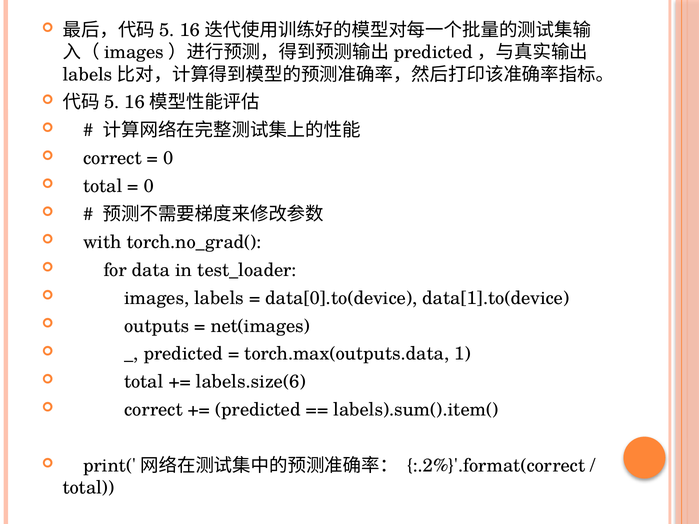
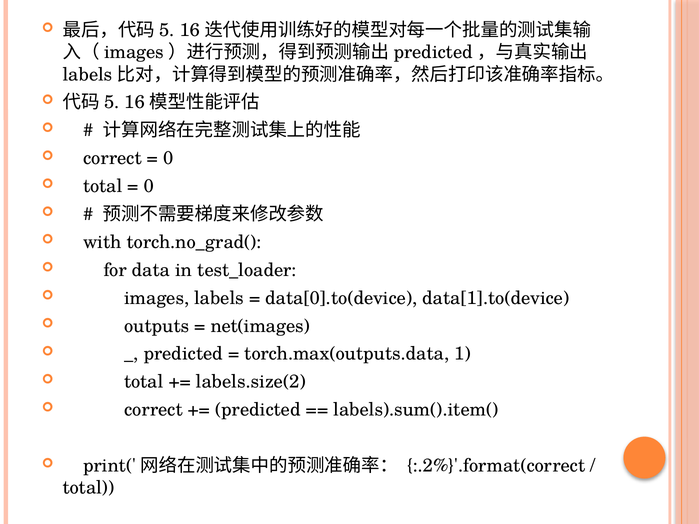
labels.size(6: labels.size(6 -> labels.size(2 (251, 382)
